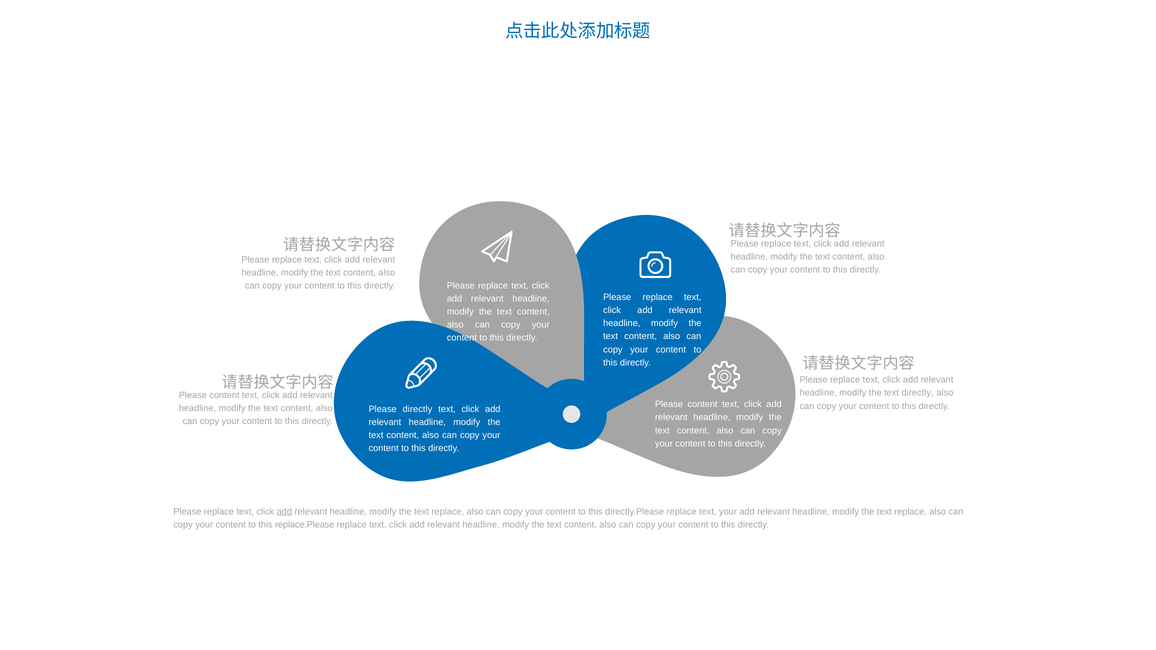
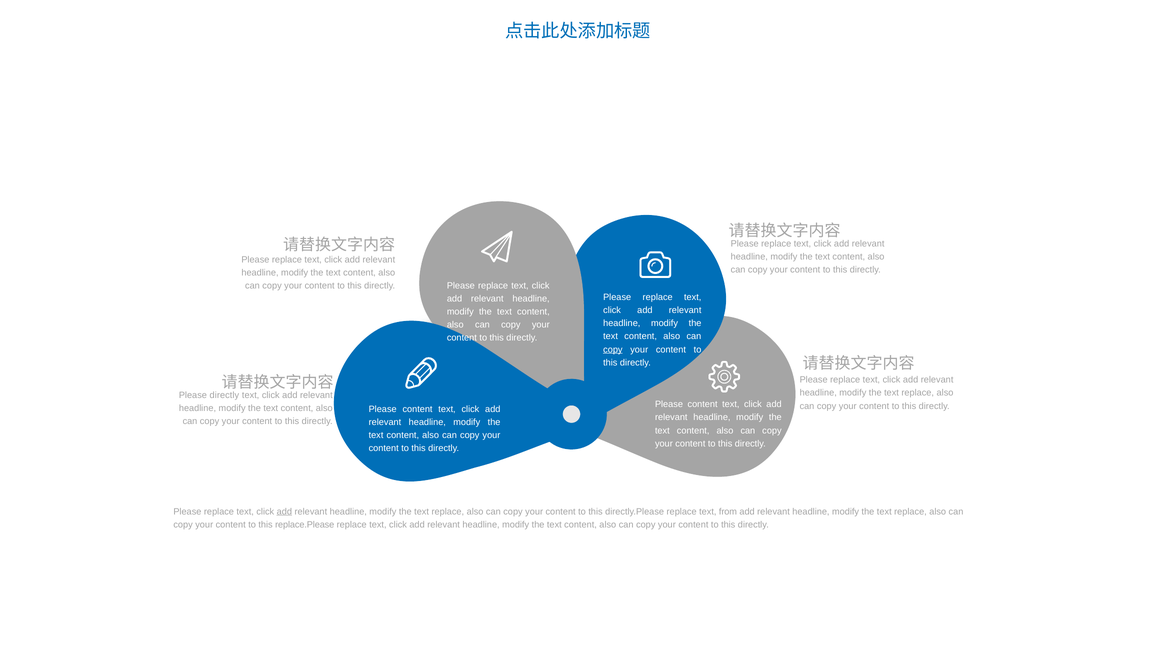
copy underline: none -> present (613, 350)
directly: directly -> replace (918, 393)
content: content -> directly (224, 395)
directly: directly -> content (418, 409)
text your: your -> from (728, 512)
